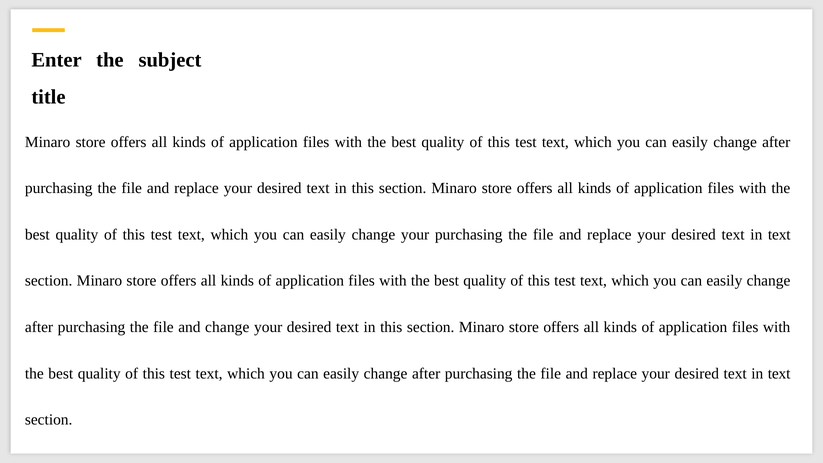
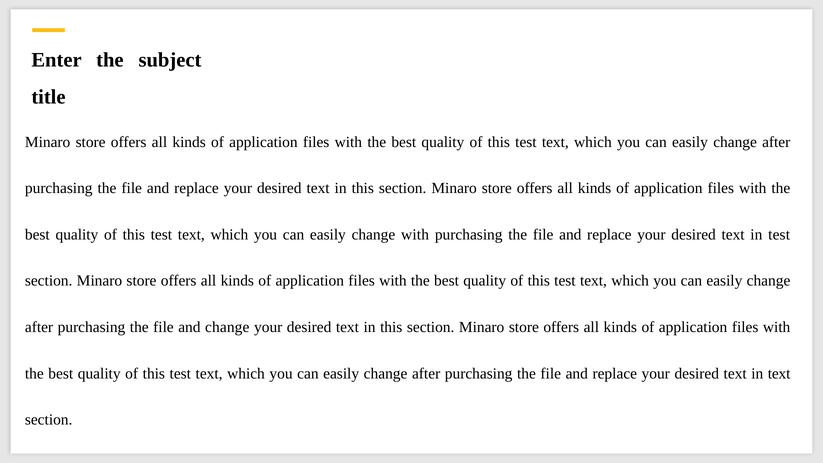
easily change your: your -> with (415, 235)
text: text -> test (779, 235)
